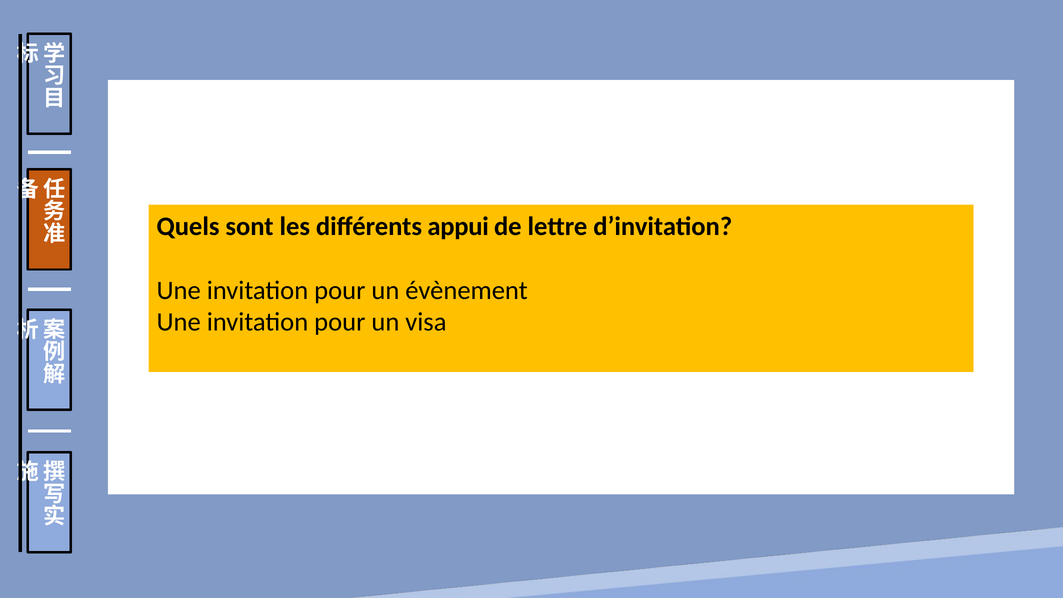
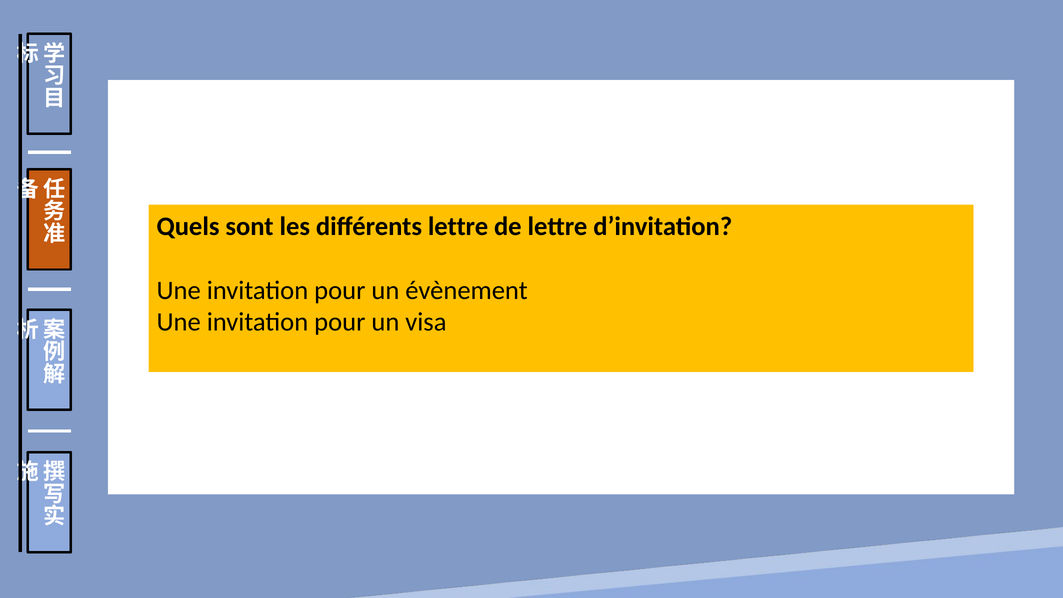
différents appui: appui -> lettre (458, 226)
